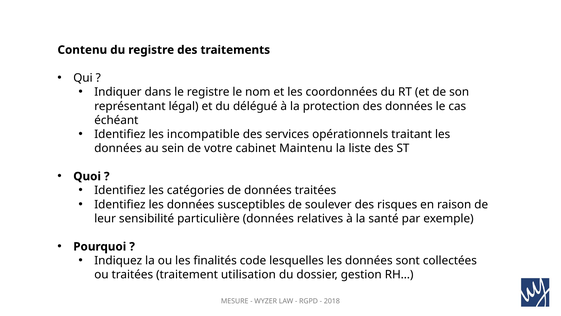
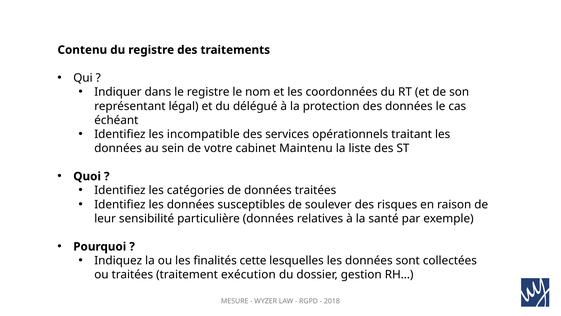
code: code -> cette (253, 260)
utilisation: utilisation -> exécution (248, 274)
